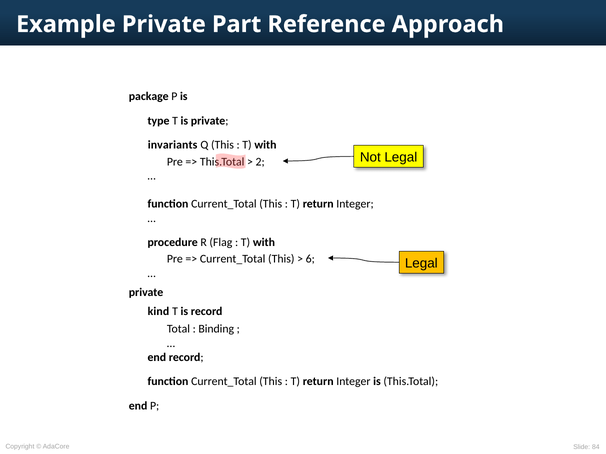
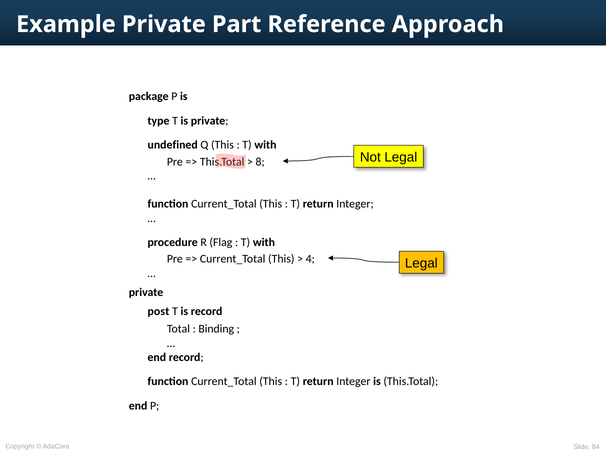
invariants: invariants -> undefined (173, 145)
2: 2 -> 8 (260, 162)
6: 6 -> 4 (310, 259)
kind: kind -> post (158, 312)
